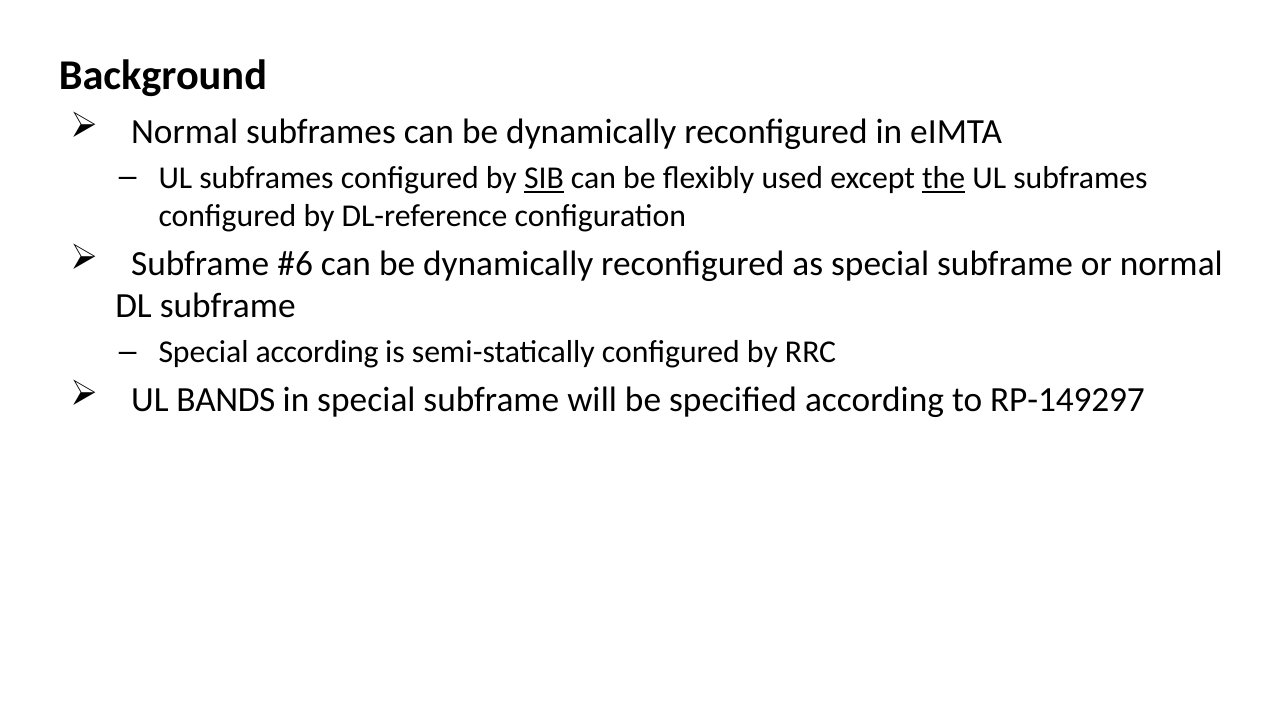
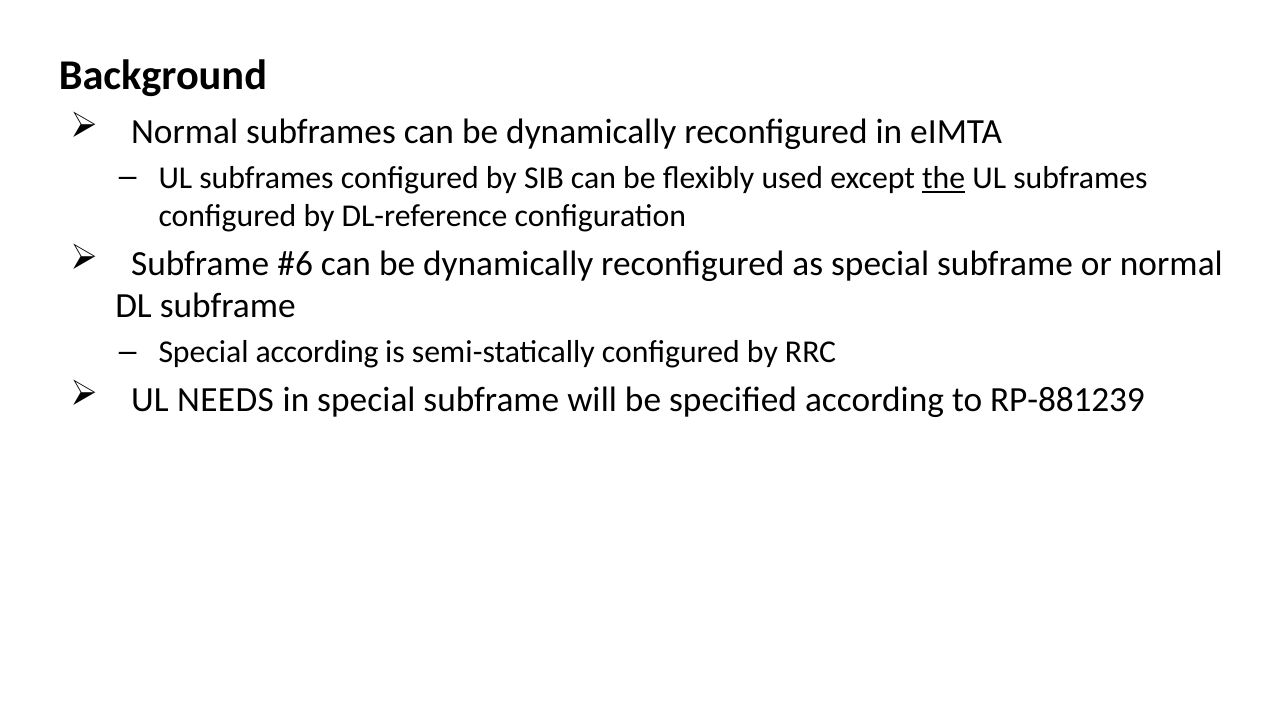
SIB underline: present -> none (544, 178)
BANDS: BANDS -> NEEDS (226, 400)
RP-149297: RP-149297 -> RP-881239 (1068, 400)
